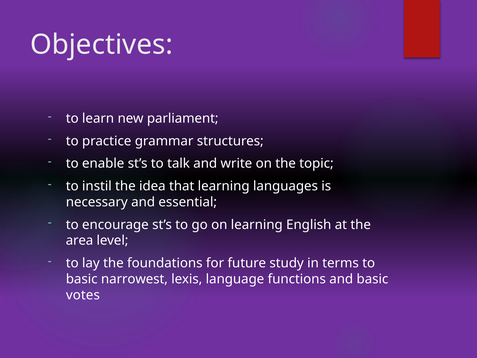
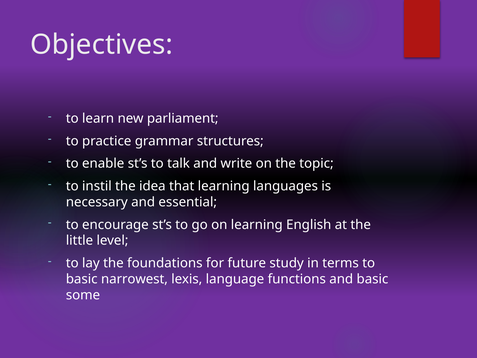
area: area -> little (79, 240)
votes: votes -> some (83, 295)
